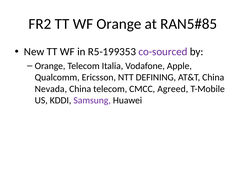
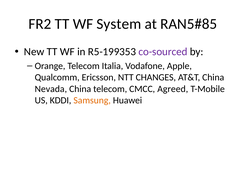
WF Orange: Orange -> System (119, 24)
DEFINING: DEFINING -> CHANGES (156, 77)
Samsung colour: purple -> orange (92, 100)
